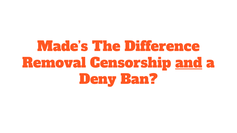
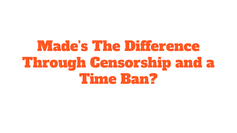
Removal: Removal -> Through (54, 63)
and underline: present -> none (189, 63)
Deny: Deny -> Time (98, 80)
